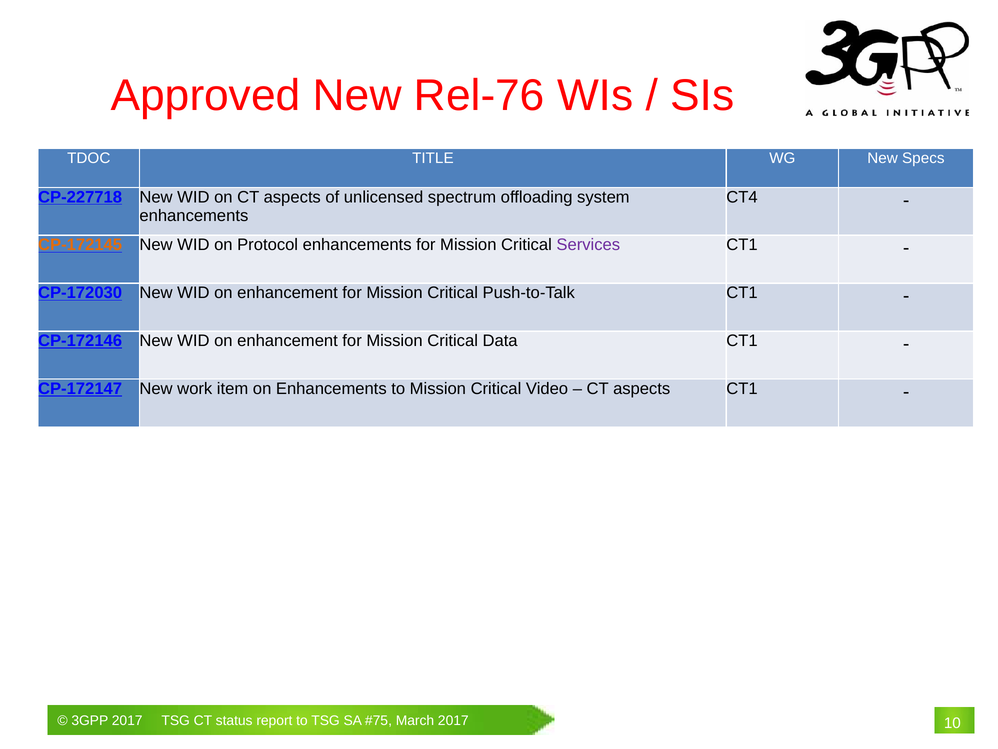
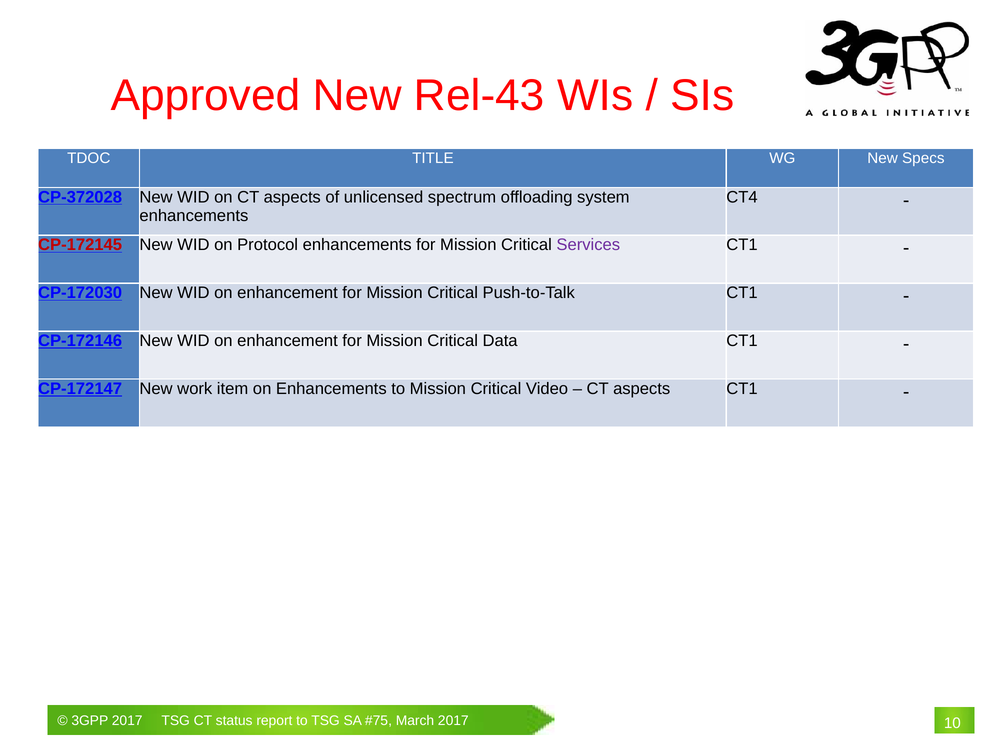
Rel-76: Rel-76 -> Rel-43 (479, 95)
CP-227718: CP-227718 -> CP-372028 (80, 197)
CP-172145 colour: orange -> red (80, 245)
